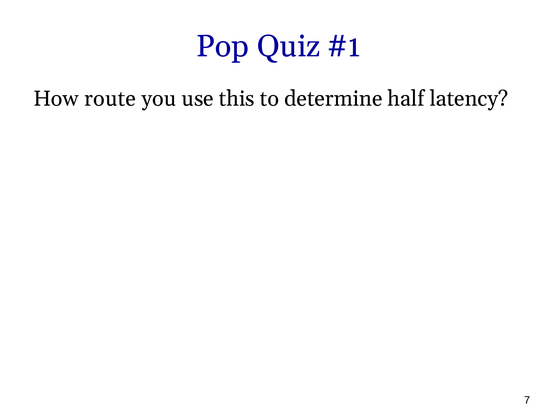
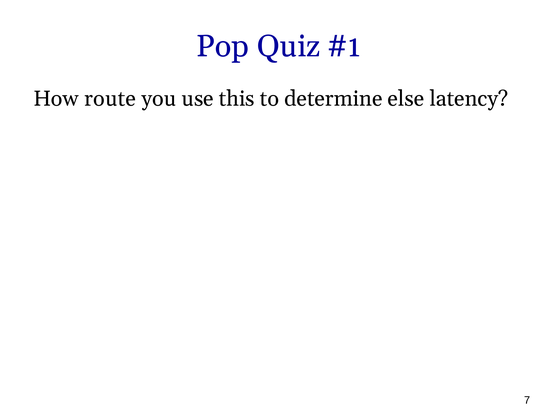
half: half -> else (406, 99)
